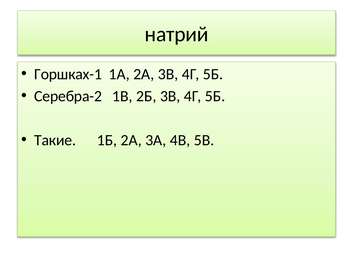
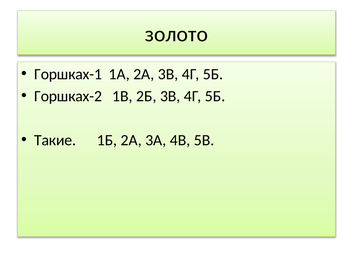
натрий: натрий -> золото (176, 34)
Серебра-2: Серебра-2 -> Горшках-2 (68, 96)
